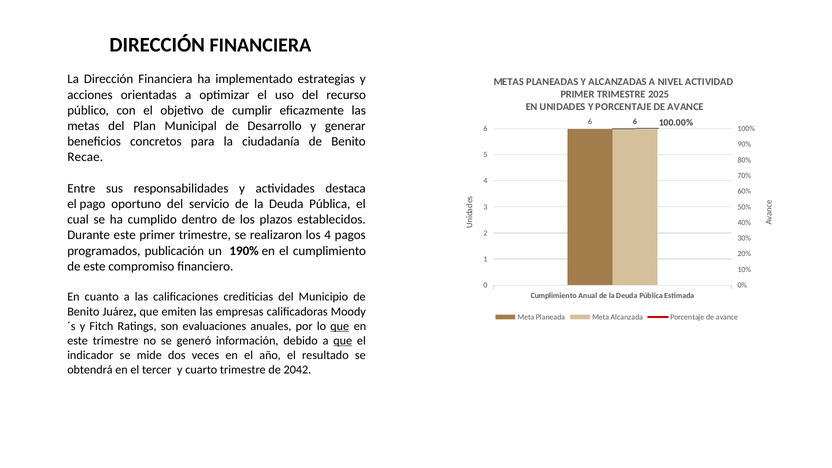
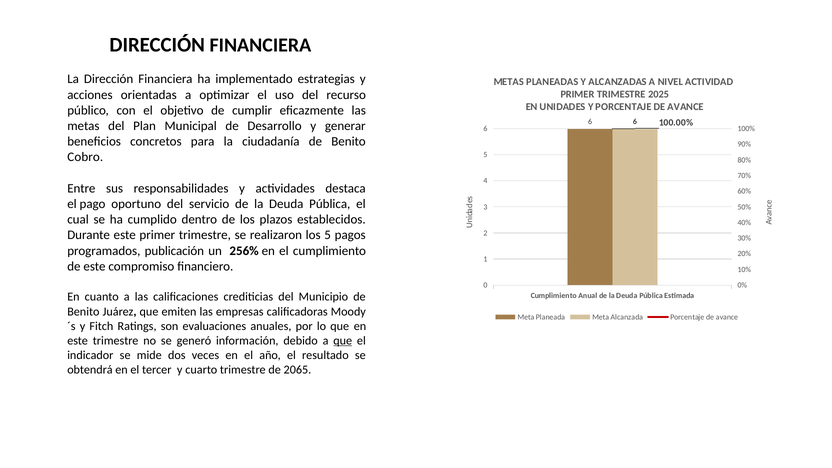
Recae: Recae -> Cobro (85, 157)
los 4: 4 -> 5 (328, 235)
190%: 190% -> 256% (244, 251)
que underline: present -> none (340, 326)
2042: 2042 -> 2065 (297, 370)
